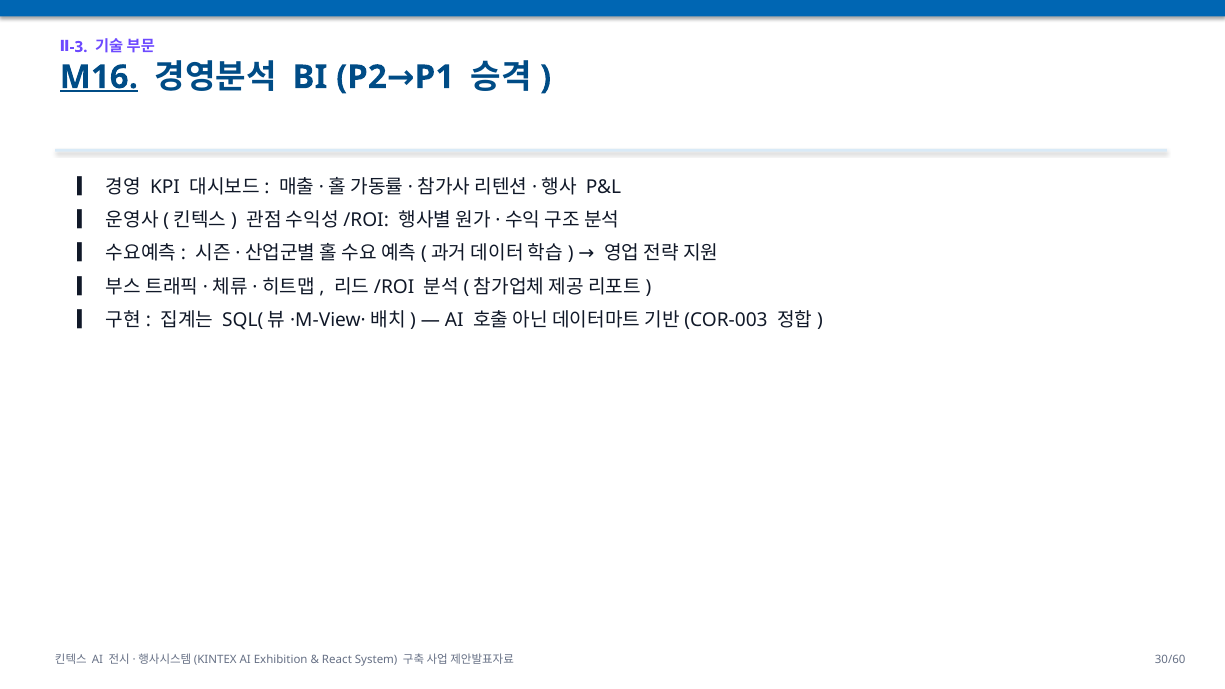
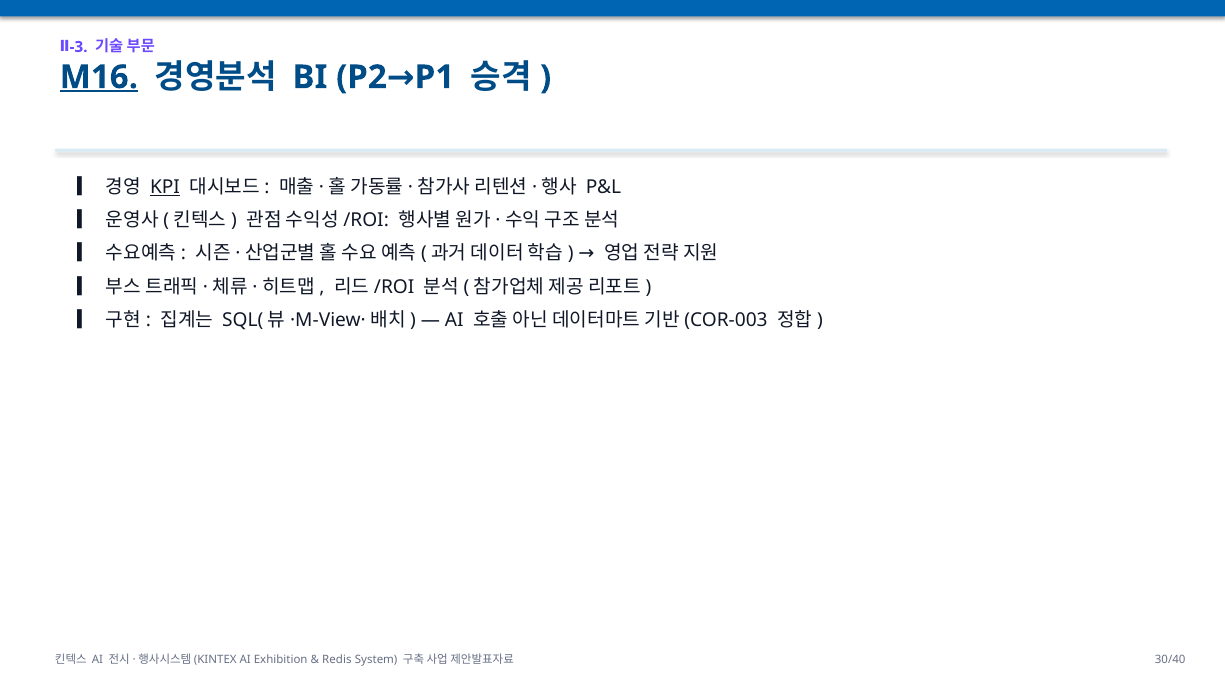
KPI underline: none -> present (165, 187)
React: React -> Redis (337, 660)
30/60: 30/60 -> 30/40 (1170, 660)
